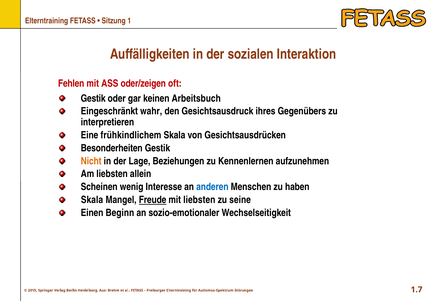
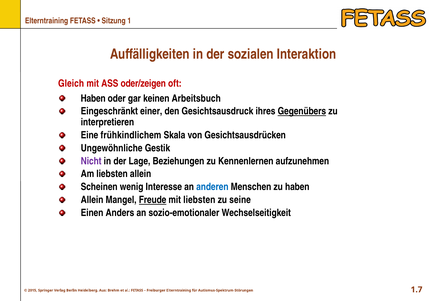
Fehlen: Fehlen -> Gleich (71, 83)
Gestik: Gestik -> Haben (93, 98)
wahr: wahr -> einer (151, 111)
Gegenübers underline: none -> present (302, 111)
Besonderheiten: Besonderheiten -> Ungewöhnliche (112, 148)
Nicht colour: orange -> purple (91, 161)
Skala: Skala -> Allein (92, 200)
Beginn: Beginn -> Anders (120, 213)
